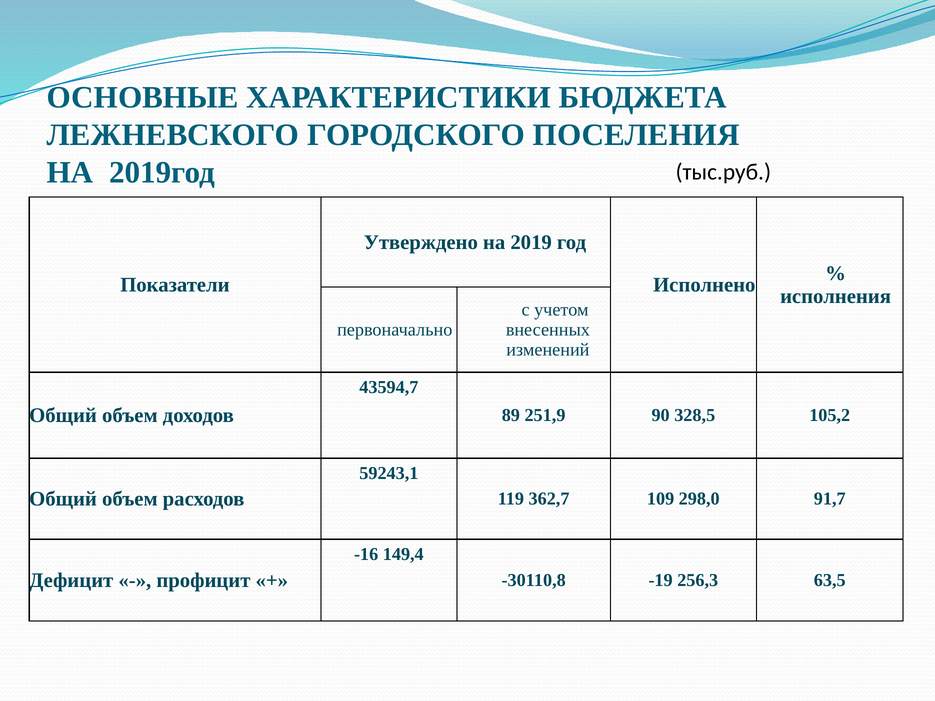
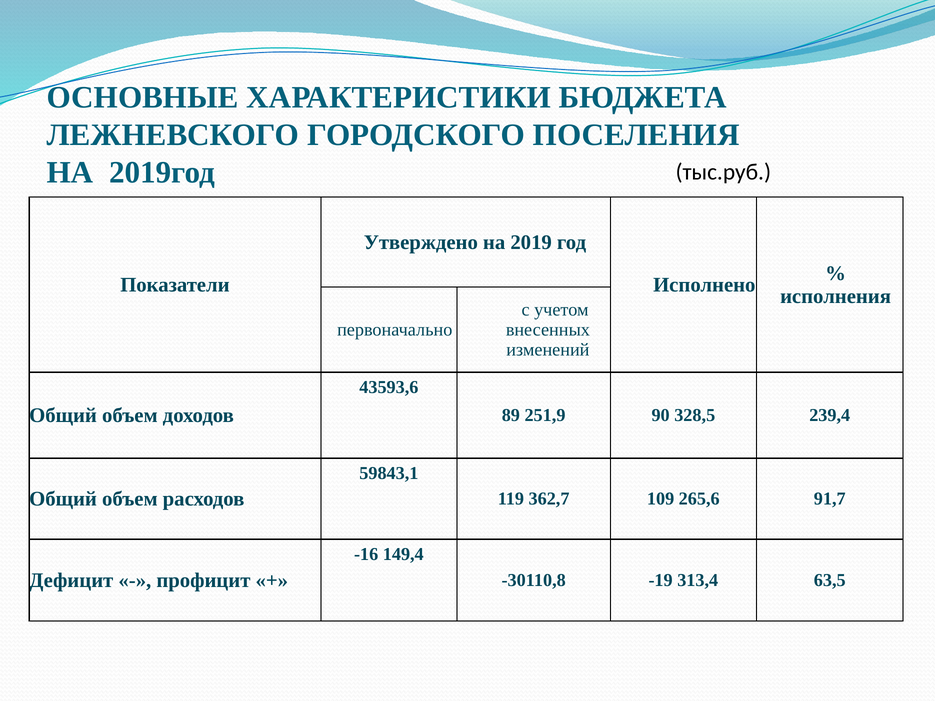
43594,7: 43594,7 -> 43593,6 (389, 387)
105,2: 105,2 -> 239,4 (830, 416)
59243,1: 59243,1 -> 59843,1 (389, 473)
298,0: 298,0 -> 265,6 (699, 499)
256,3: 256,3 -> 313,4 (698, 581)
